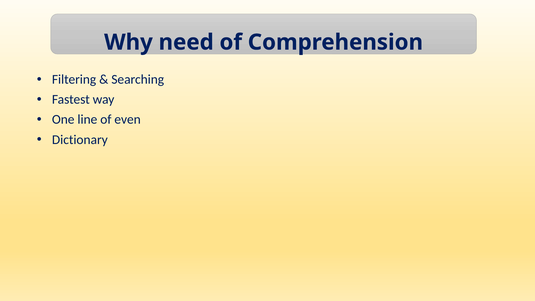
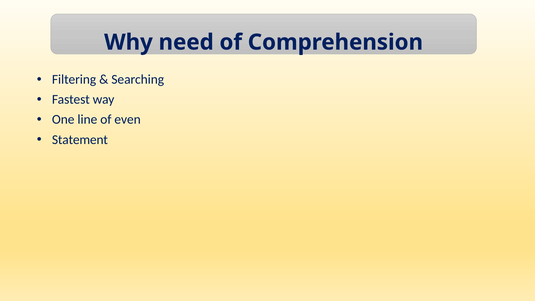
Dictionary: Dictionary -> Statement (80, 140)
